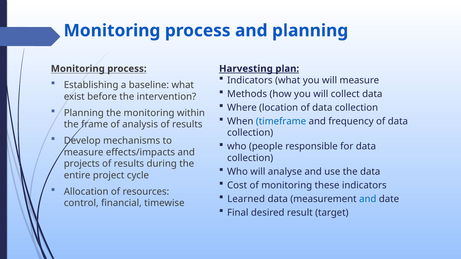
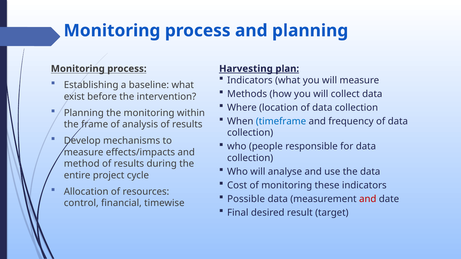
projects: projects -> method (82, 164)
Learned: Learned -> Possible (246, 199)
and colour: blue -> red (368, 199)
